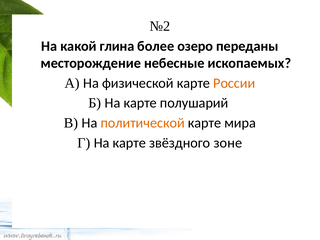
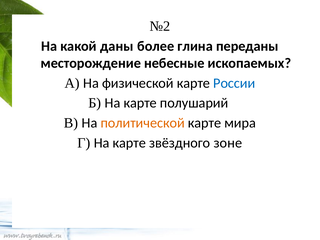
глина: глина -> даны (117, 46)
озеро: озеро -> глина (195, 46)
России colour: orange -> blue (234, 83)
